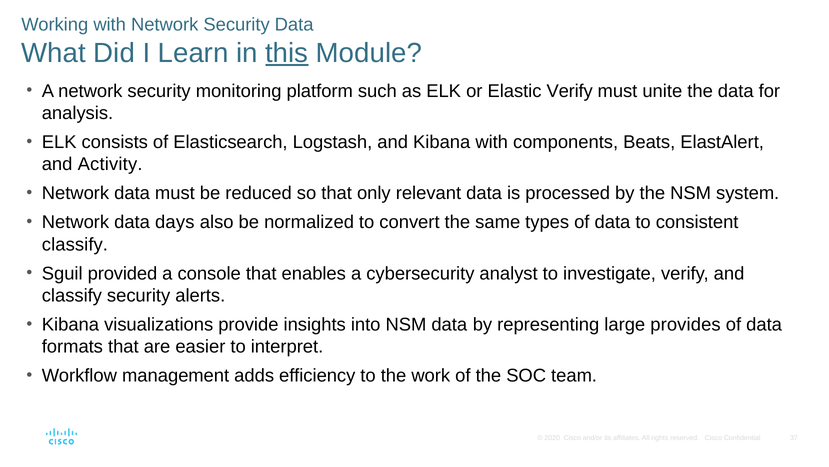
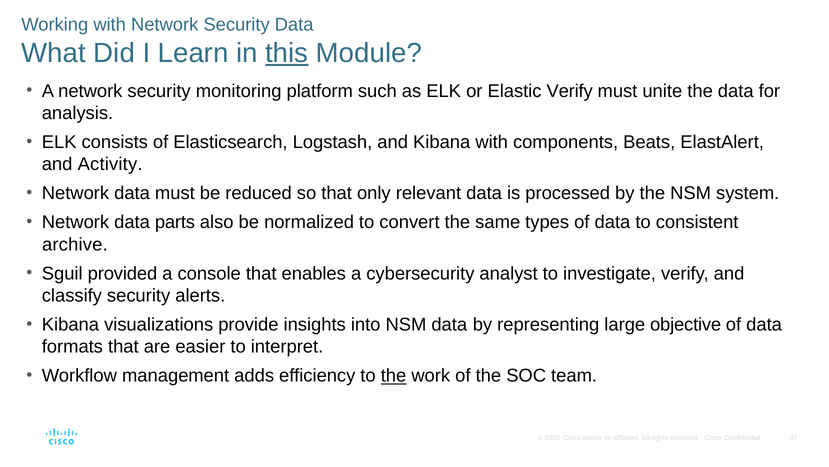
days: days -> parts (175, 222)
classify: classify -> archive (75, 244)
provides: provides -> objective (686, 324)
the underline: none -> present (394, 375)
